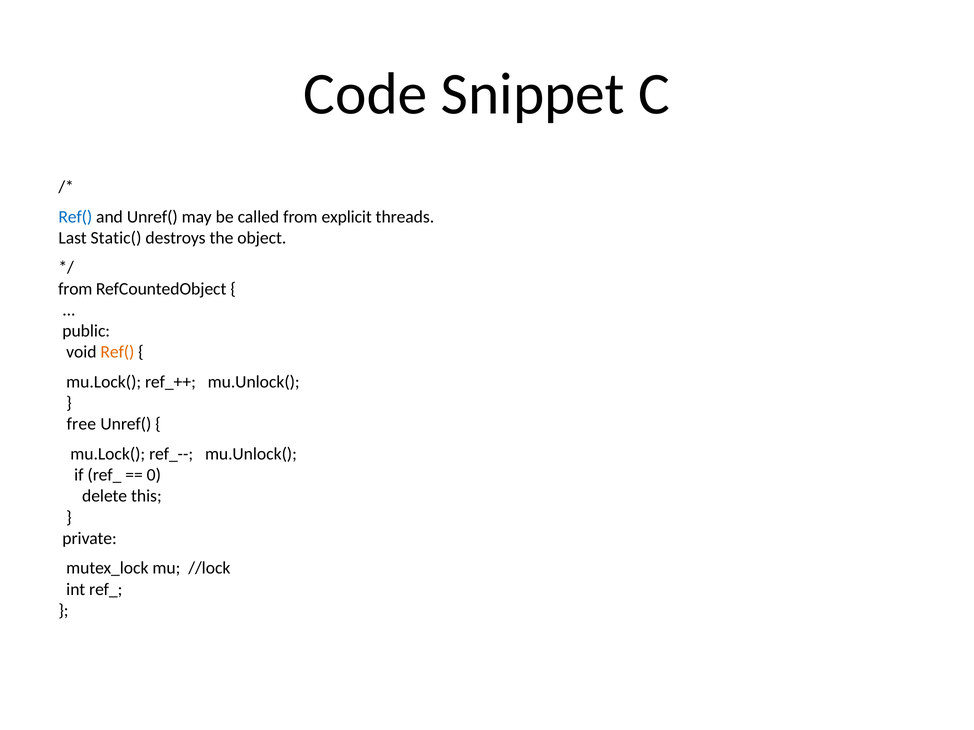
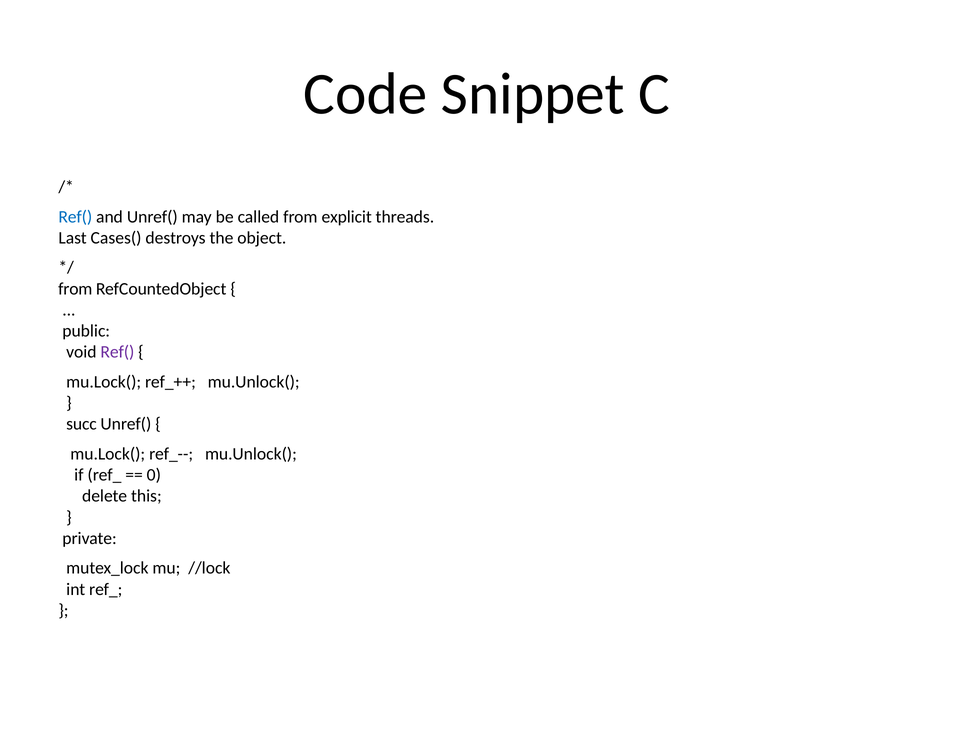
Static(: Static( -> Cases( (116, 238)
Ref( colour: orange -> purple (117, 352)
free: free -> succ (81, 424)
